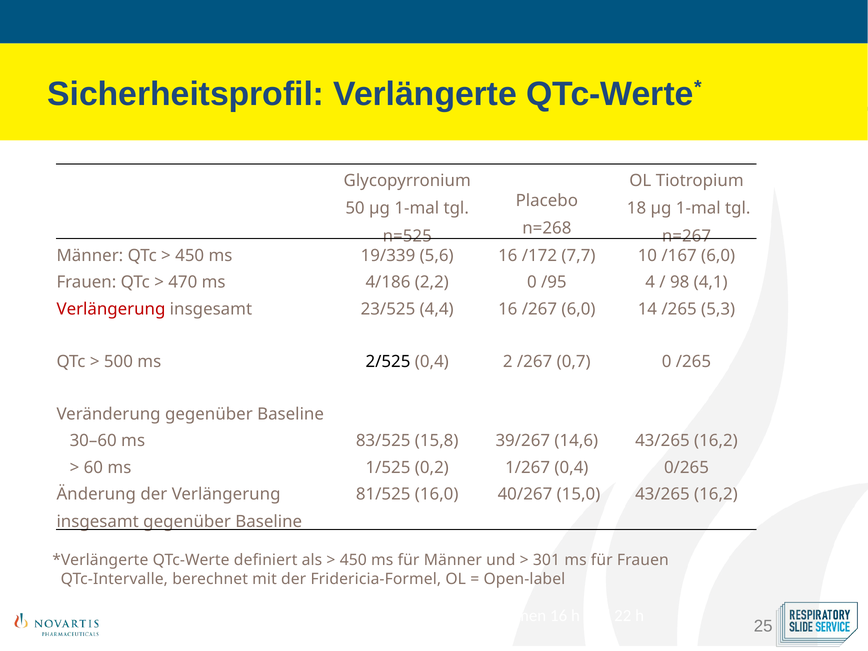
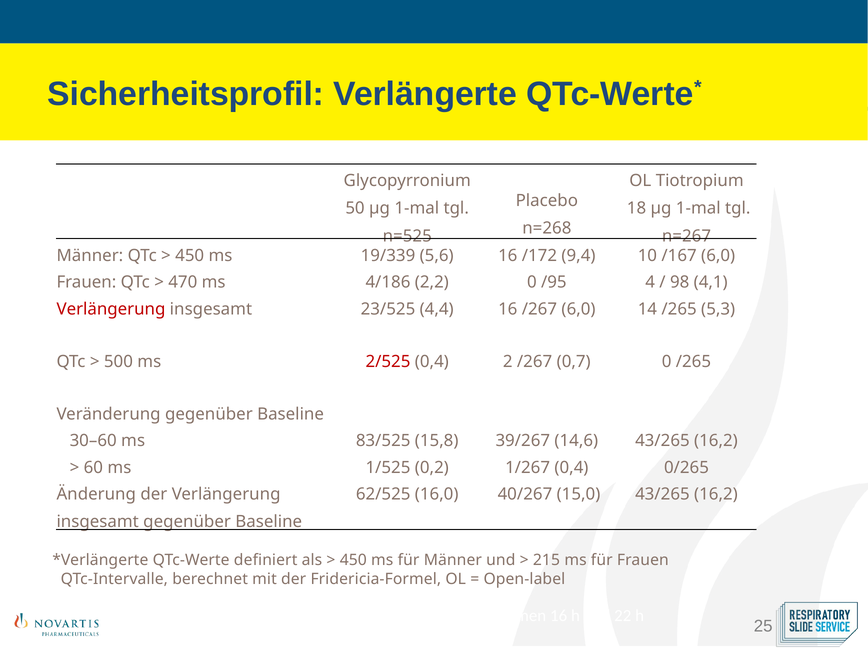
7,7: 7,7 -> 9,4 (578, 256)
2/525 colour: black -> red (388, 362)
81/525: 81/525 -> 62/525 (383, 494)
301: 301 -> 215 (546, 560)
